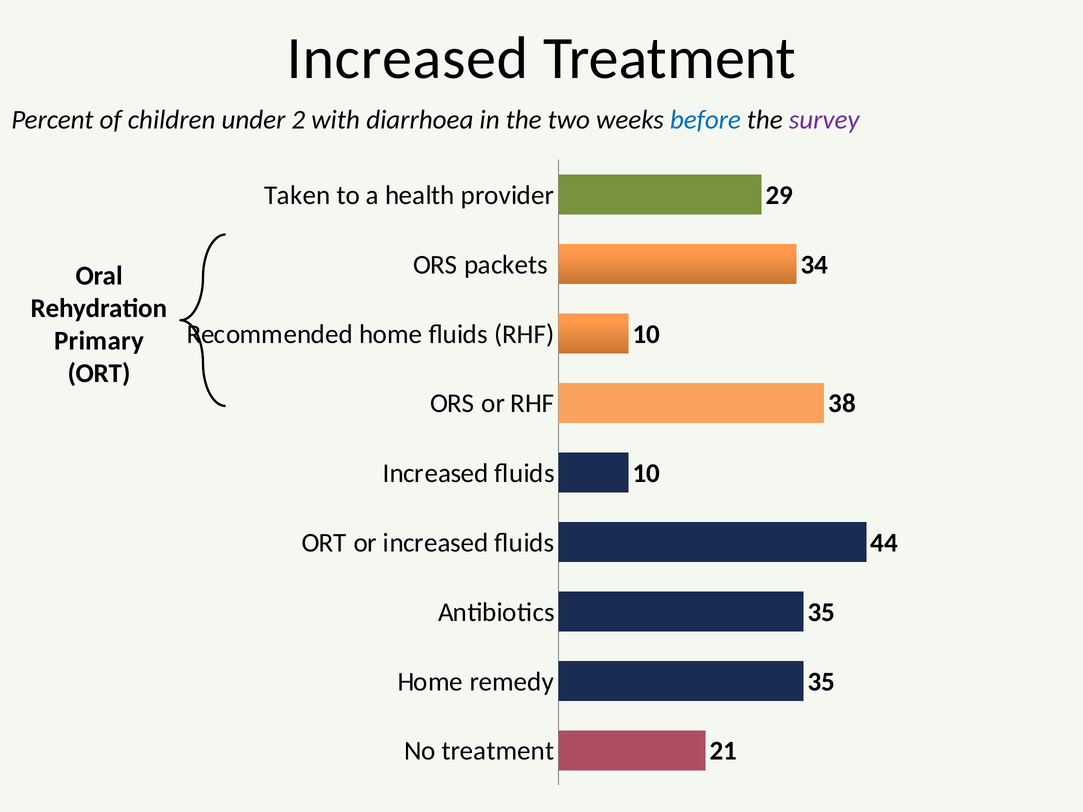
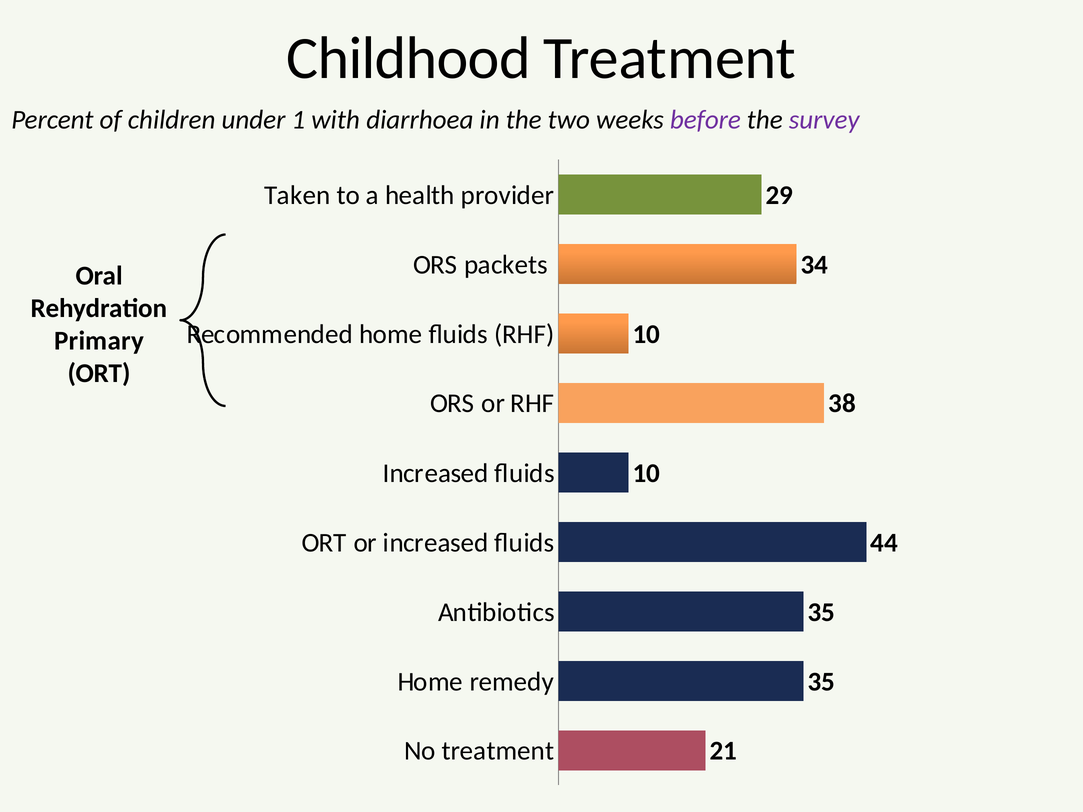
Increased: Increased -> Childhood (408, 58)
2: 2 -> 1 (298, 120)
before colour: blue -> purple (705, 120)
